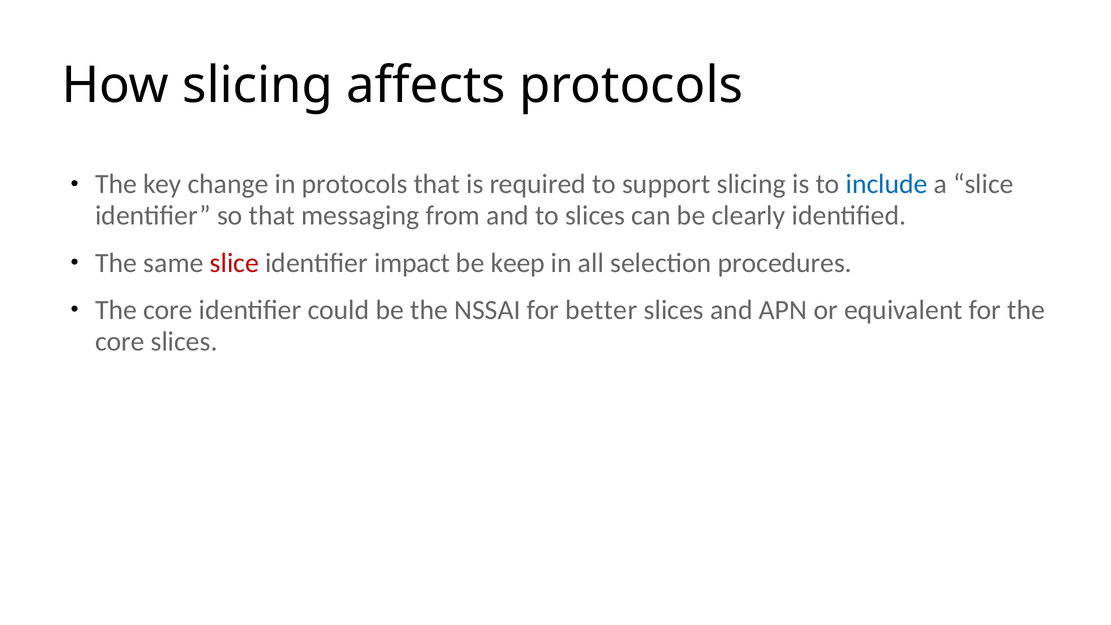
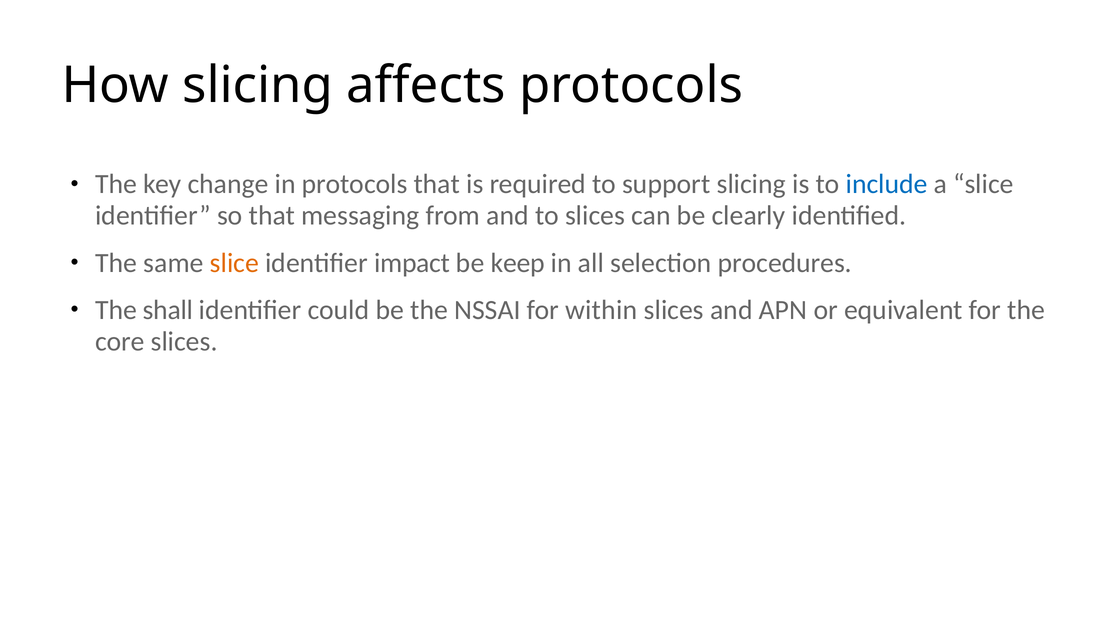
slice colour: red -> orange (234, 263)
core: core -> shall (168, 310)
better: better -> within (601, 310)
